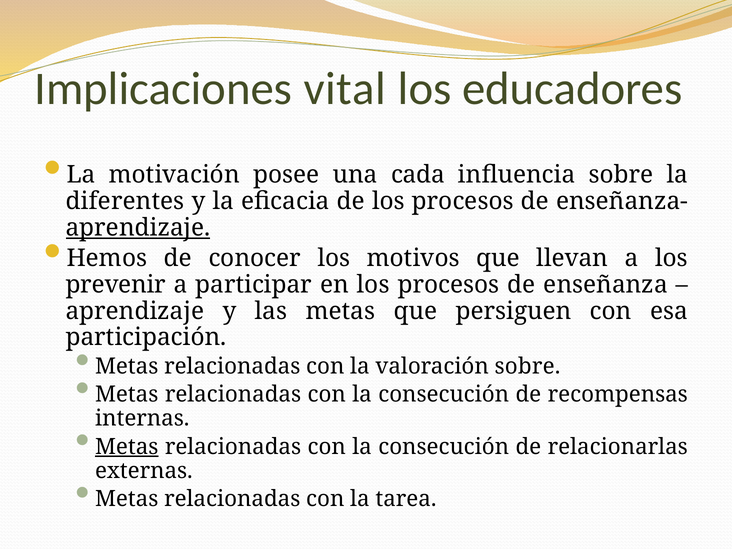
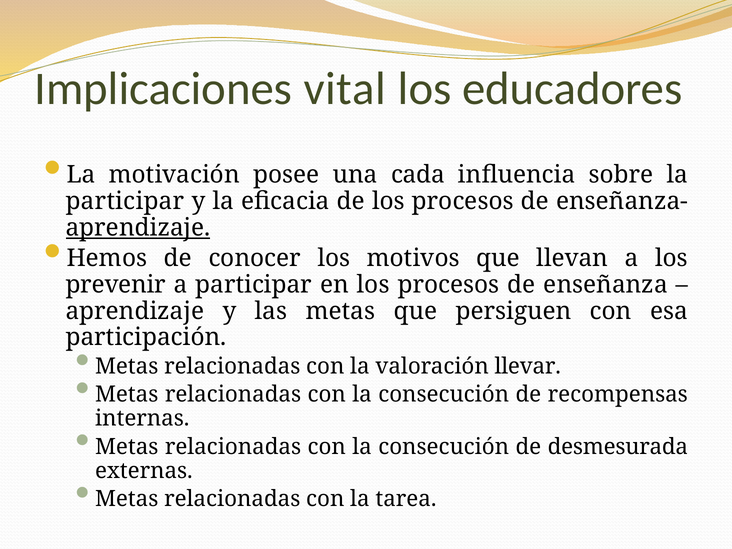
diferentes: diferentes -> participar (125, 201)
valoración sobre: sobre -> llevar (528, 366)
Metas underline: present -> none (127, 447)
relacionarlas: relacionarlas -> desmesurada (618, 447)
